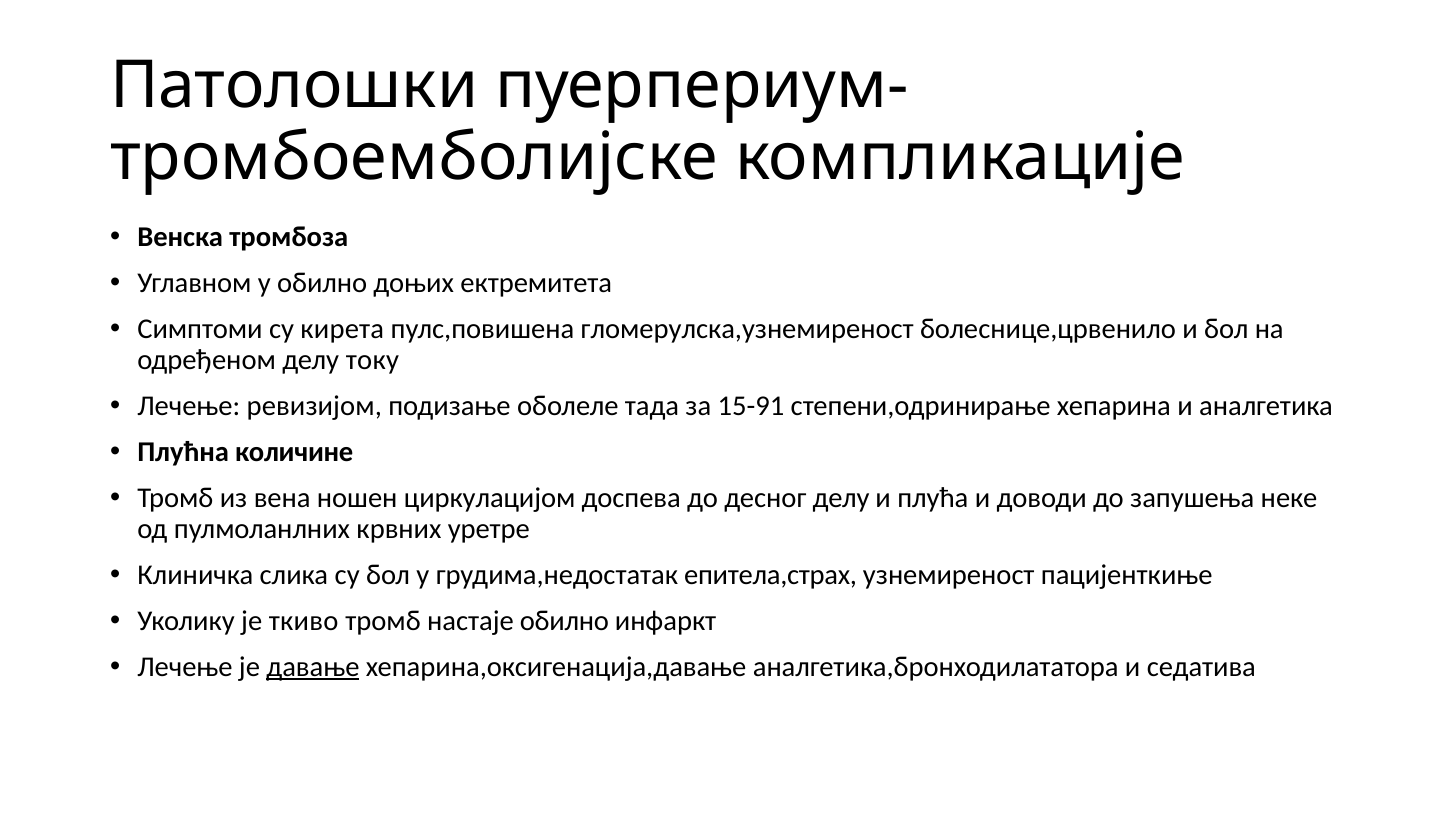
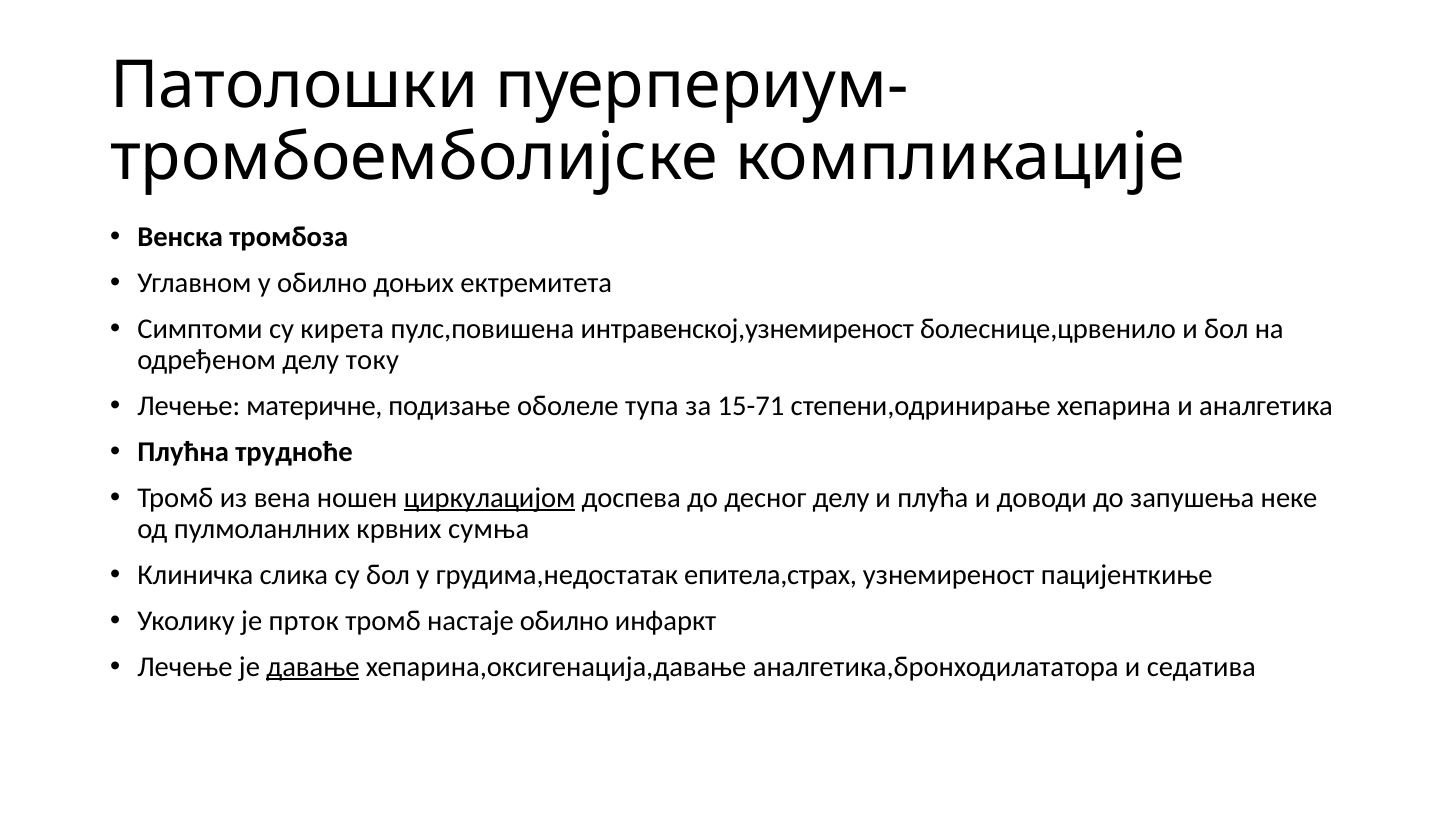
гломерулска,узнемиреност: гломерулска,узнемиреност -> интравенској,узнемиреност (747, 329)
ревизијом: ревизијом -> материчне (315, 406)
тада: тада -> тупа (652, 406)
15-91: 15-91 -> 15-71 (751, 406)
количине: количине -> трудноће (294, 452)
циркулацијом underline: none -> present (490, 498)
уретре: уретре -> сумња (489, 529)
ткиво: ткиво -> прток (304, 621)
